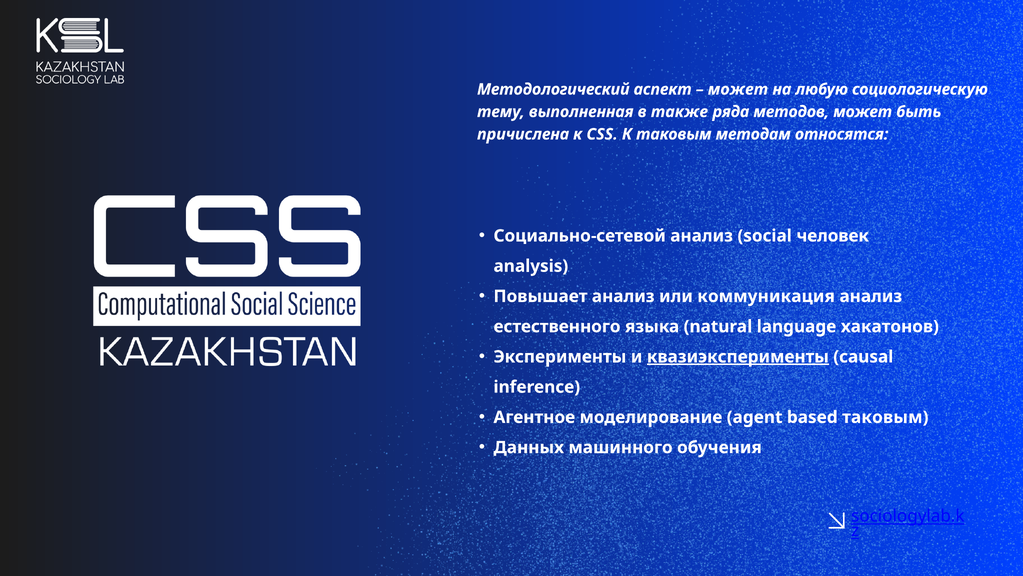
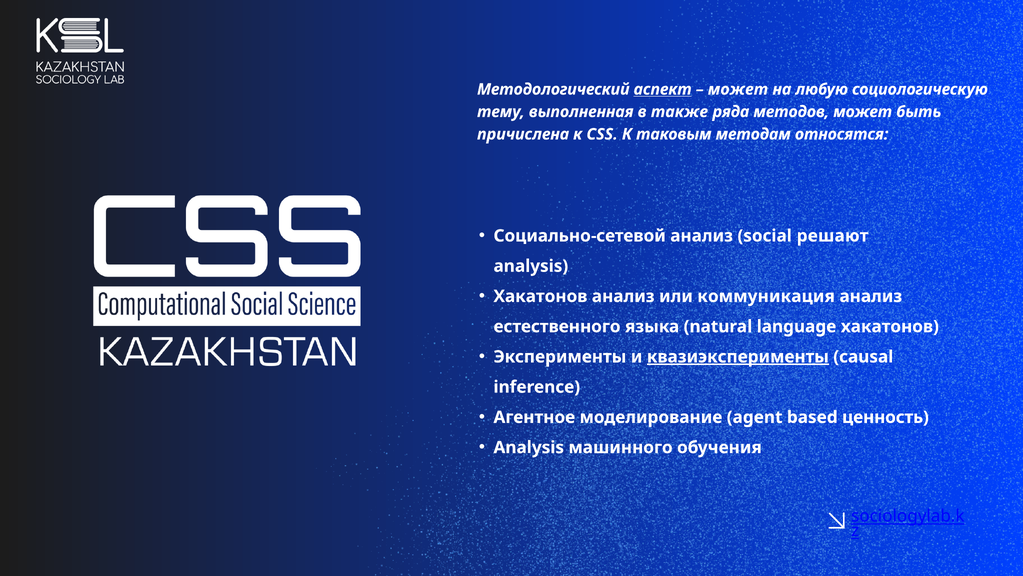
аспект underline: none -> present (663, 89)
человек: человек -> решают (833, 236)
Повышает: Повышает -> Хакатонов (540, 296)
based таковым: таковым -> ценность (885, 417)
Данных: Данных -> Analysis (529, 447)
